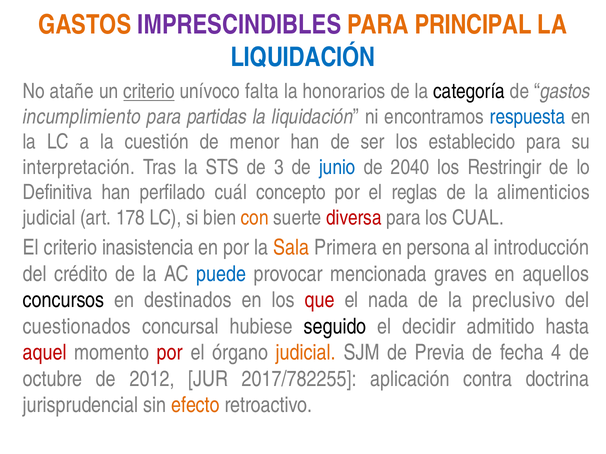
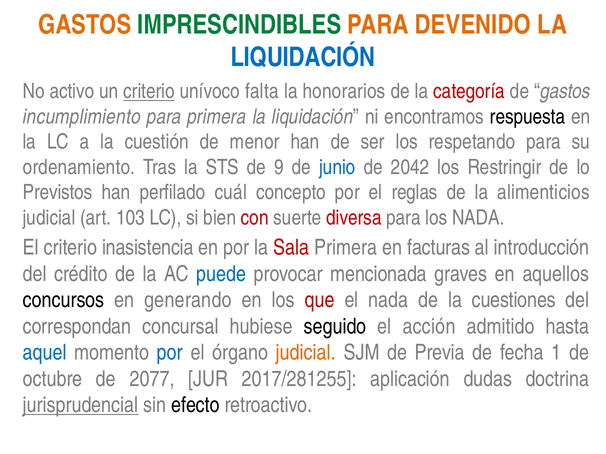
IMPRESCINDIBLES colour: purple -> green (239, 25)
PRINCIPAL: PRINCIPAL -> DEVENIDO (473, 25)
atañe: atañe -> activo (72, 92)
categoría colour: black -> red (469, 92)
para partidas: partidas -> primera (217, 117)
respuesta colour: blue -> black (528, 117)
establecido: establecido -> respetando (472, 142)
interpretación: interpretación -> ordenamiento (79, 167)
3: 3 -> 9 (279, 167)
2040: 2040 -> 2042 (410, 167)
Definitiva: Definitiva -> Previstos (58, 193)
178: 178 -> 103 (130, 218)
con colour: orange -> red (255, 218)
los CUAL: CUAL -> NADA (478, 218)
Sala colour: orange -> red (291, 248)
persona: persona -> facturas (439, 248)
destinados: destinados -> generando (188, 301)
preclusivo: preclusivo -> cuestiones (514, 301)
cuestionados: cuestionados -> correspondan (77, 327)
decidir: decidir -> acción (429, 327)
aquel colour: red -> blue (45, 353)
por colour: red -> blue (170, 353)
4: 4 -> 1 (556, 353)
2012: 2012 -> 2077 (152, 379)
2017/782255: 2017/782255 -> 2017/281255 (299, 379)
contra: contra -> dudas (488, 379)
jurisprudencial underline: none -> present (81, 406)
efecto colour: orange -> black (195, 406)
